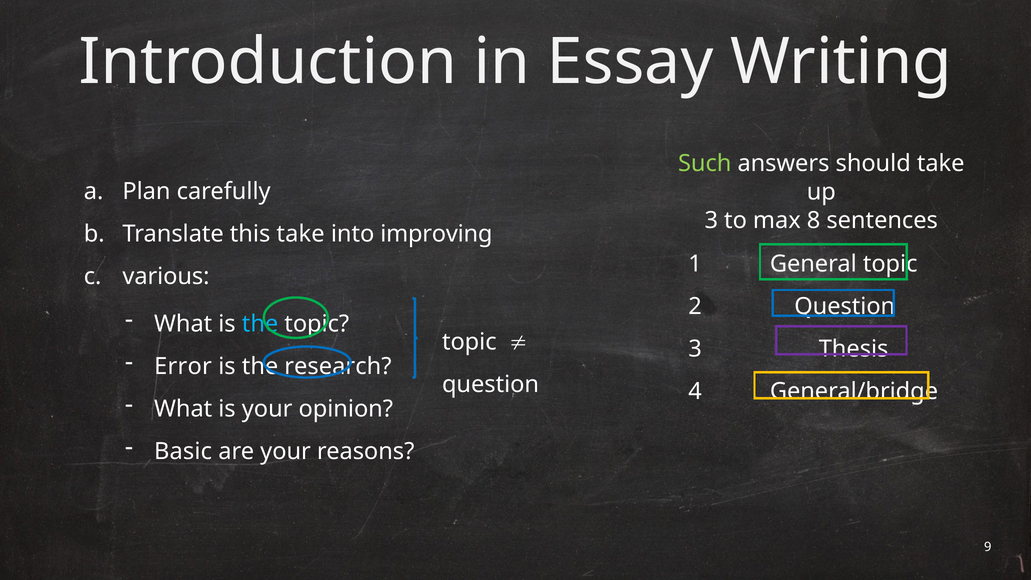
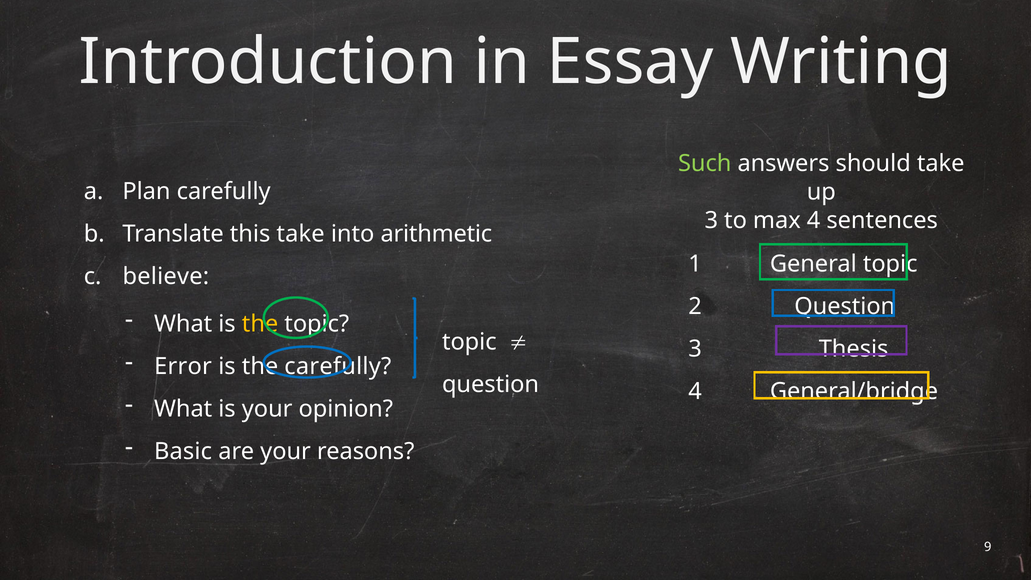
max 8: 8 -> 4 (814, 220)
improving: improving -> arithmetic (436, 234)
various: various -> believe (166, 277)
the colour: light blue -> yellow (260, 324)
the research: research -> carefully (338, 366)
